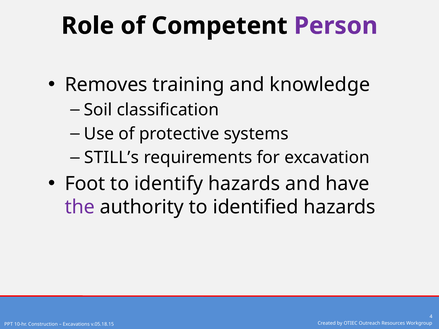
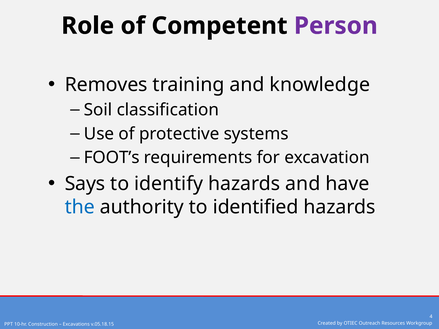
STILL’s: STILL’s -> FOOT’s (112, 158)
Foot: Foot -> Says (85, 184)
the colour: purple -> blue (80, 207)
